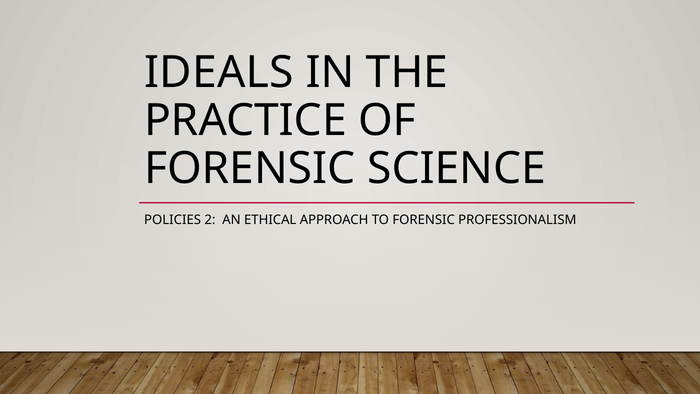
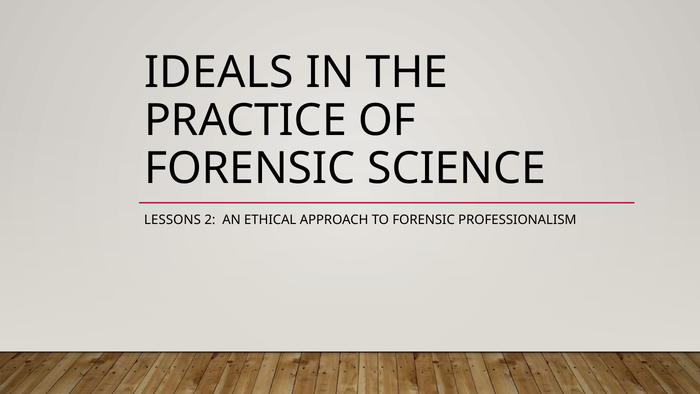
POLICIES: POLICIES -> LESSONS (173, 220)
